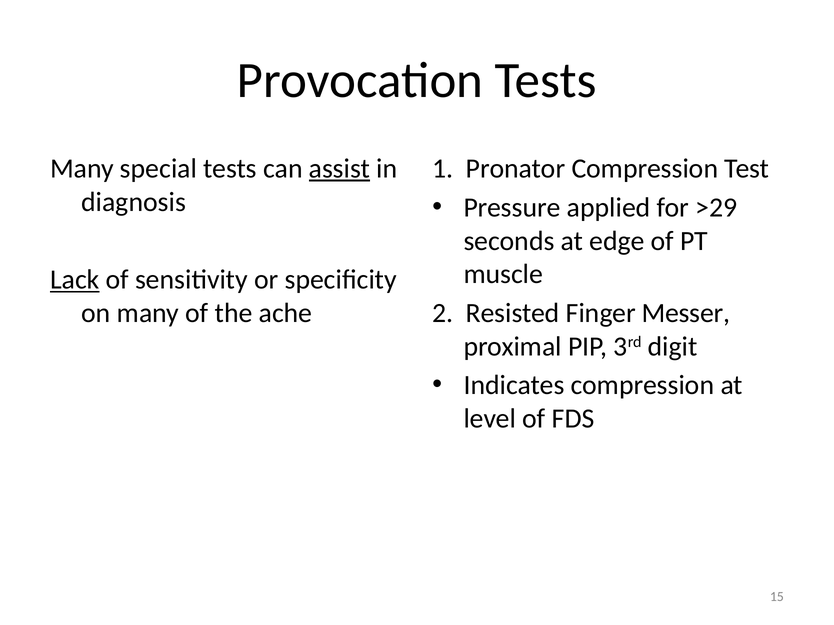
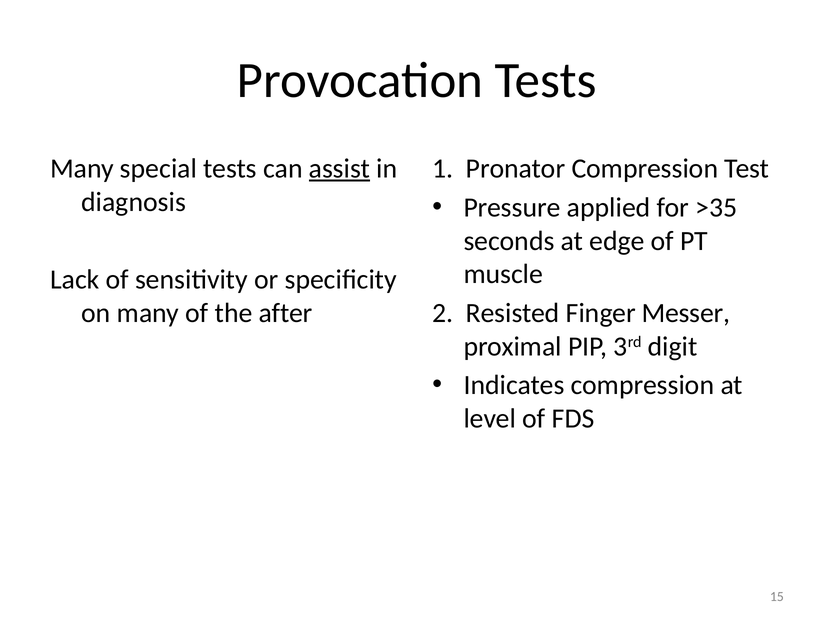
>29: >29 -> >35 (716, 208)
Lack underline: present -> none (75, 280)
ache: ache -> after (286, 313)
